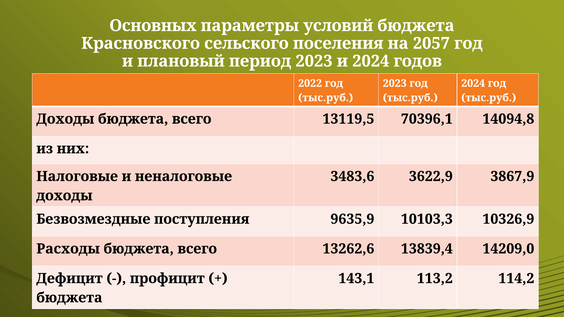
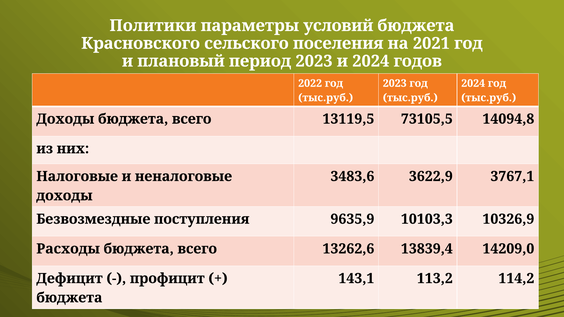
Основных: Основных -> Политики (153, 26)
2057: 2057 -> 2021 (431, 43)
70396,1: 70396,1 -> 73105,5 (427, 119)
3867,9: 3867,9 -> 3767,1 (512, 177)
